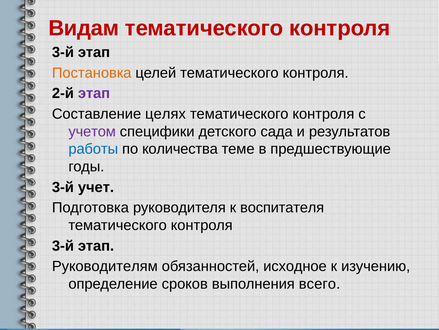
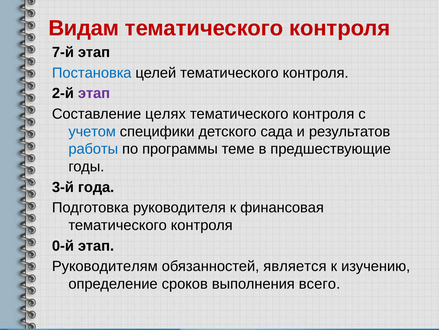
3-й: 3-й -> 7-й (63, 52)
Постановка colour: orange -> blue (92, 73)
учетом colour: purple -> blue (92, 131)
количества: количества -> программы (180, 149)
учет: учет -> года (96, 187)
воспитателя: воспитателя -> финансовая (282, 207)
3-й: 3-й -> 0-й (63, 245)
исходное: исходное -> является (295, 266)
